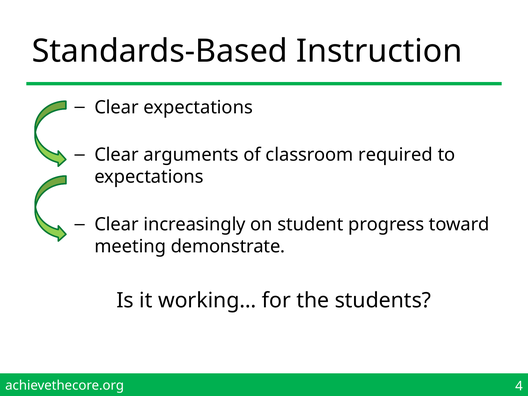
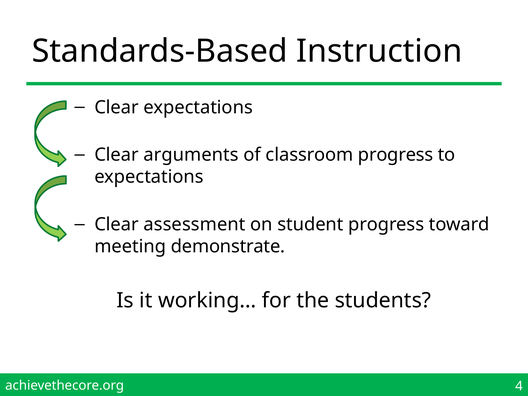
classroom required: required -> progress (396, 155)
increasingly: increasingly -> assessment (194, 224)
